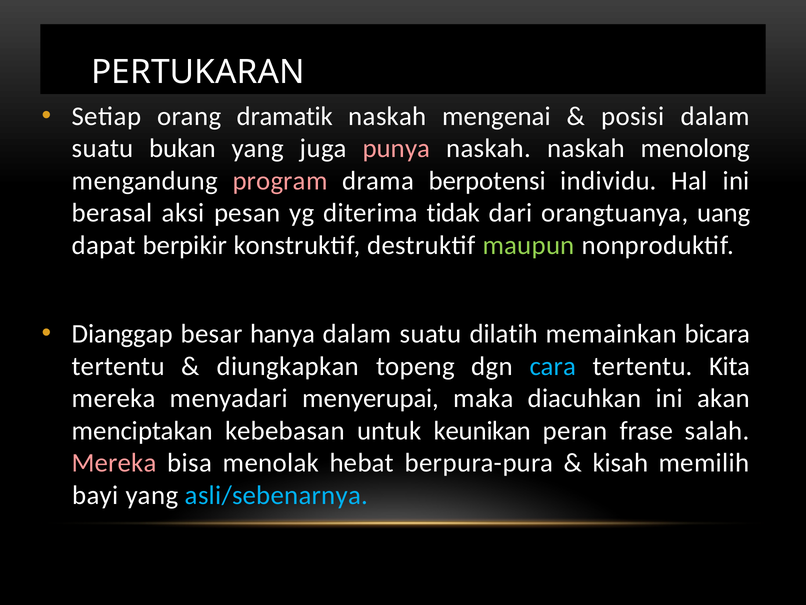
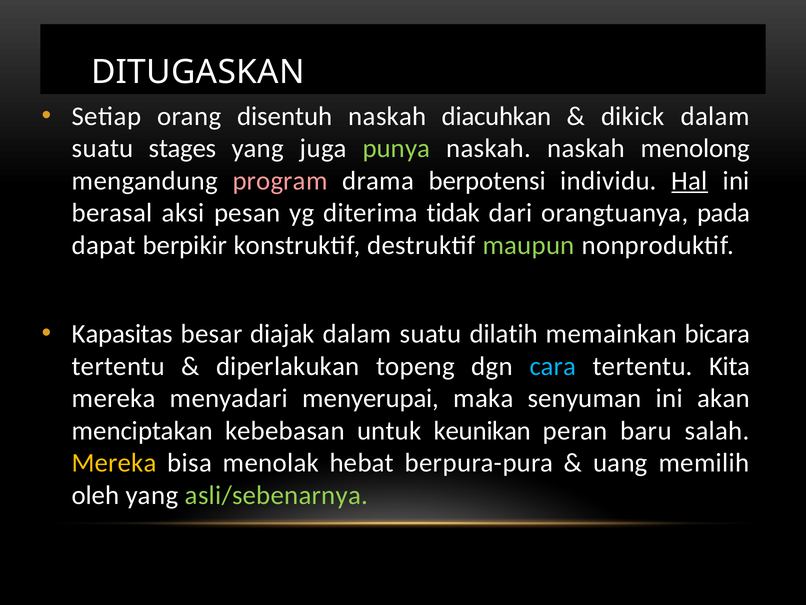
PERTUKARAN: PERTUKARAN -> DITUGASKAN (198, 72)
dramatik: dramatik -> disentuh (285, 116)
mengenai: mengenai -> diacuhkan (497, 116)
posisi: posisi -> dikick (633, 116)
bukan: bukan -> stages (183, 148)
punya colour: pink -> light green (396, 148)
Hal underline: none -> present (690, 181)
uang: uang -> pada (724, 213)
Dianggap: Dianggap -> Kapasitas (122, 334)
hanya: hanya -> diajak (282, 334)
diungkapkan: diungkapkan -> diperlakukan (288, 366)
diacuhkan: diacuhkan -> senyuman (584, 398)
frase: frase -> baru (646, 430)
Mereka colour: pink -> yellow (114, 463)
kisah: kisah -> uang (620, 463)
bayi: bayi -> oleh (96, 495)
asli/sebenarnya colour: light blue -> light green (276, 495)
